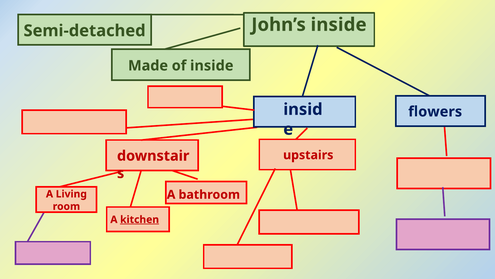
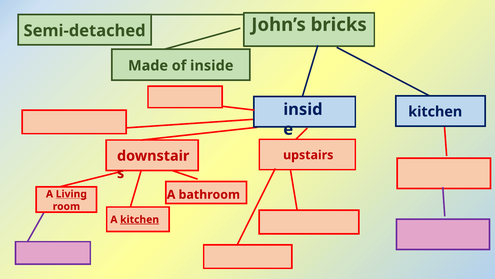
John’s inside: inside -> bricks (339, 25)
flowers: flowers -> kitchen (435, 111)
Living underline: none -> present (71, 194)
